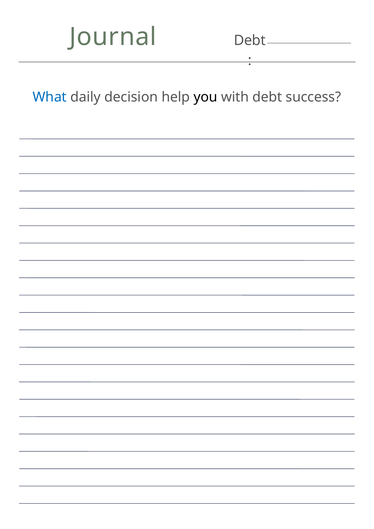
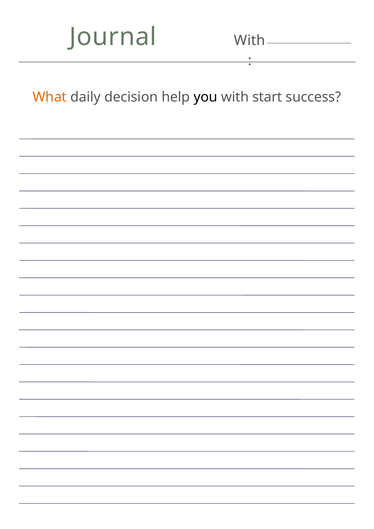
Debt: Debt -> With (250, 40)
What colour: blue -> orange (50, 97)
with debt: debt -> start (267, 97)
